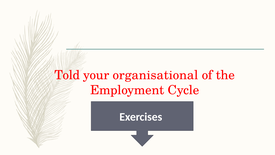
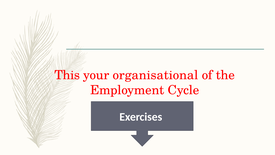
Told: Told -> This (67, 75)
